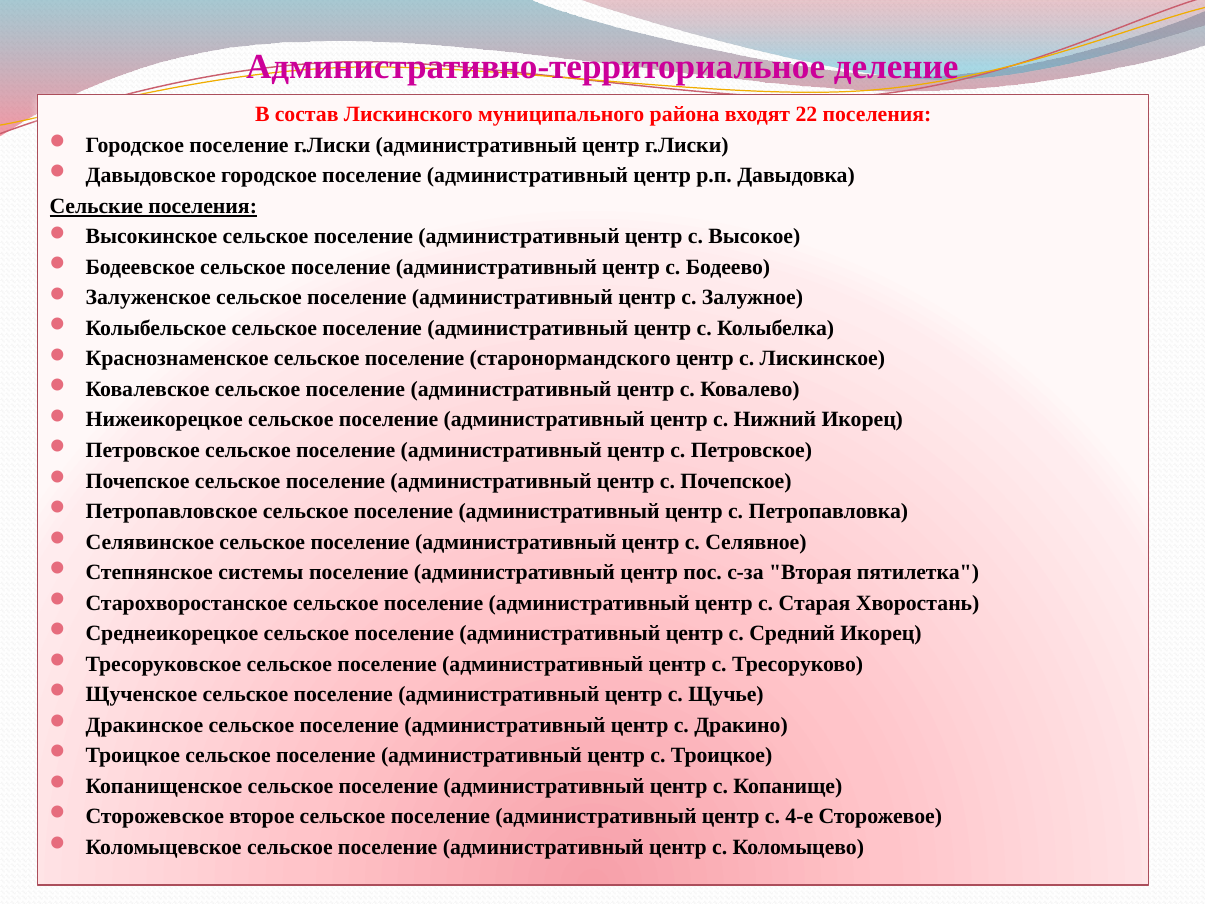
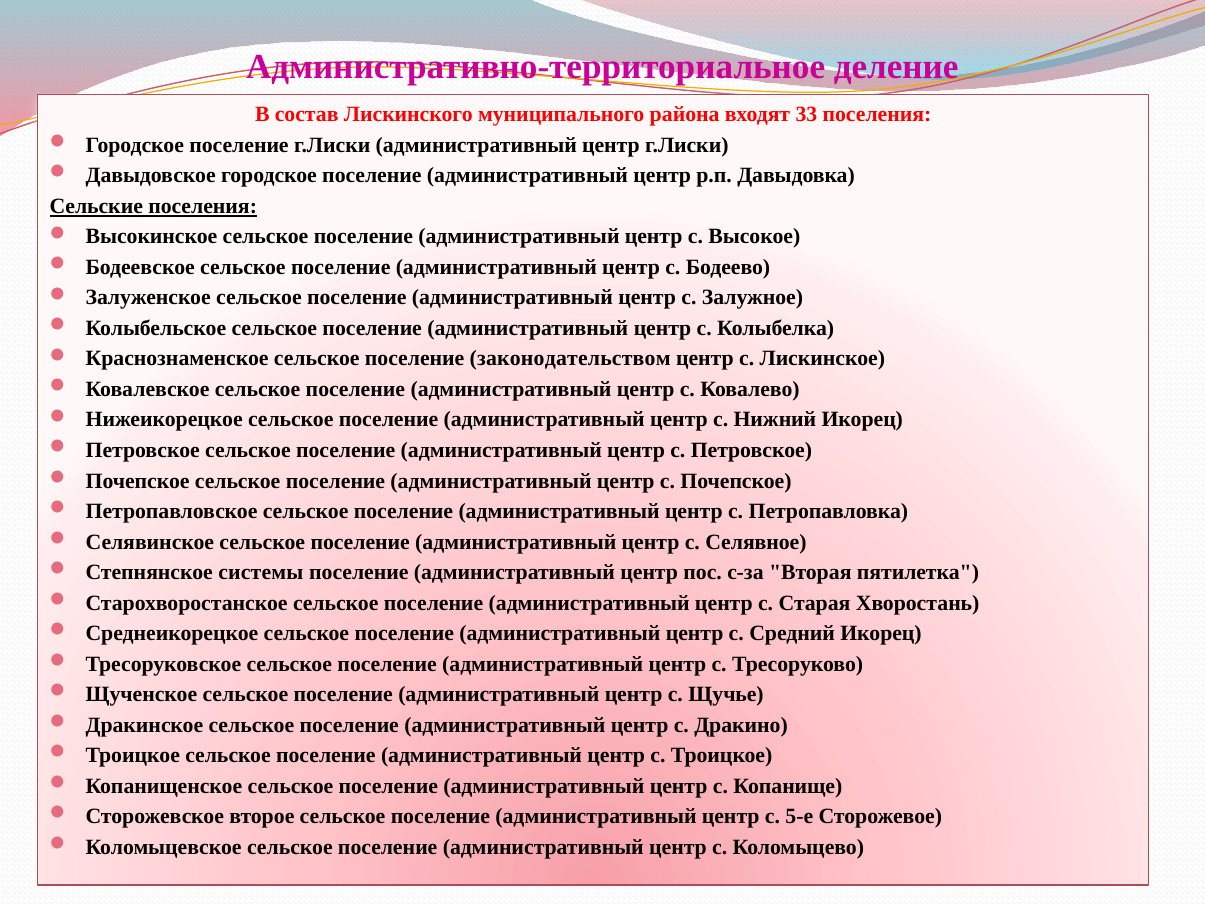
22: 22 -> 33 (806, 115)
старонормандского: старонормандского -> законодательством (570, 359)
4-е: 4-е -> 5-е (799, 816)
